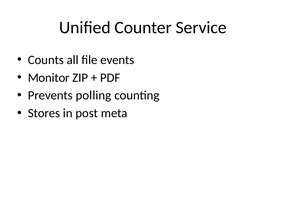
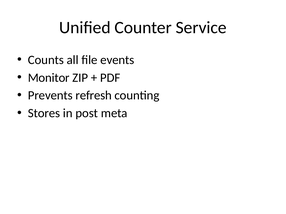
polling: polling -> refresh (94, 96)
